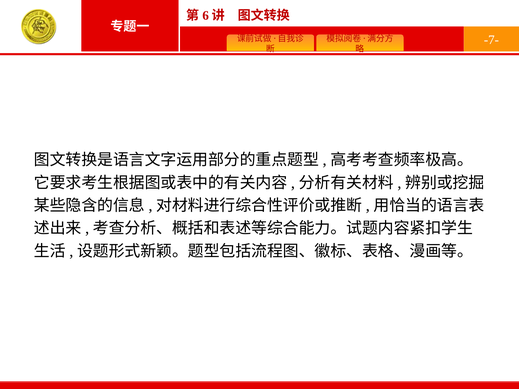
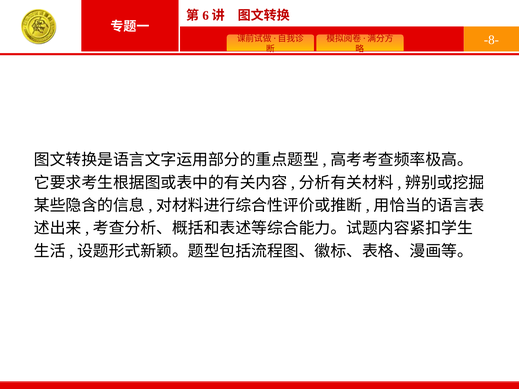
-7-: -7- -> -8- (491, 40)
